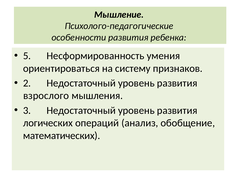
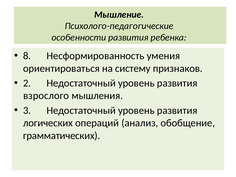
5: 5 -> 8 (27, 56)
математических: математических -> грамматических (62, 136)
